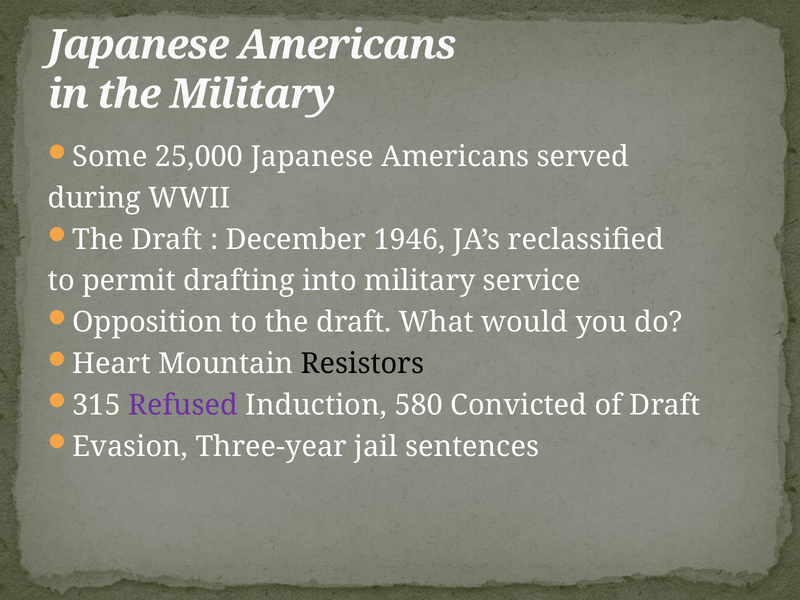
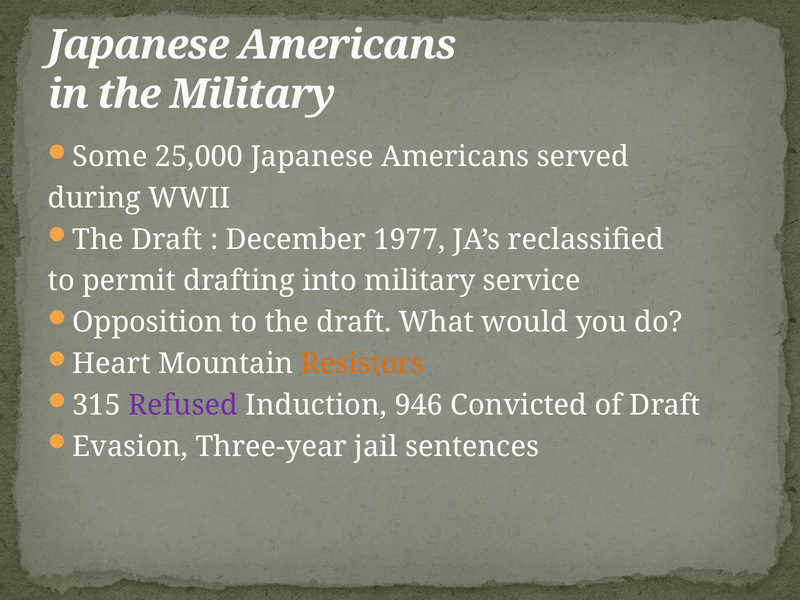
1946: 1946 -> 1977 (410, 240)
Resistors colour: black -> orange (362, 364)
580: 580 -> 946 (419, 405)
